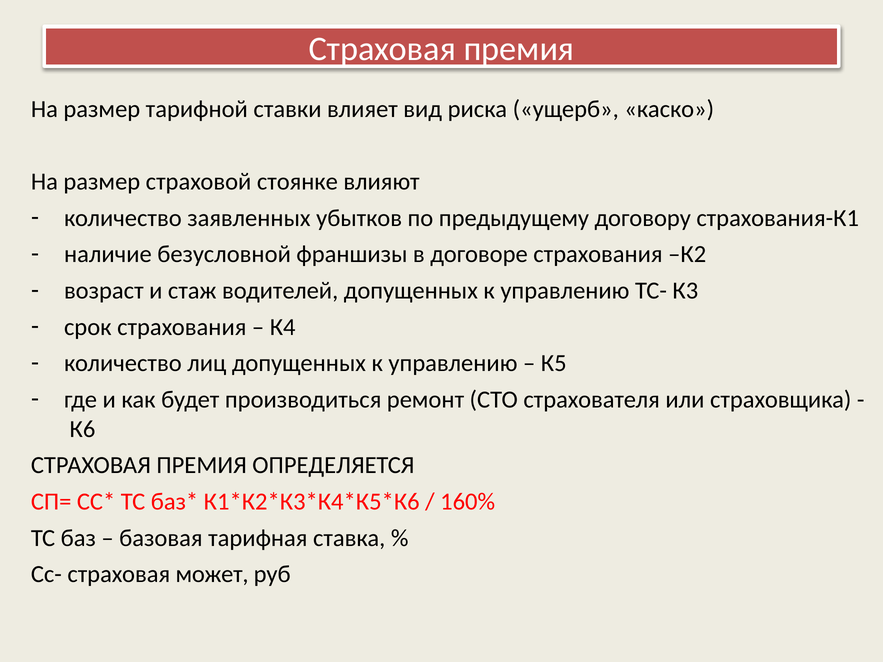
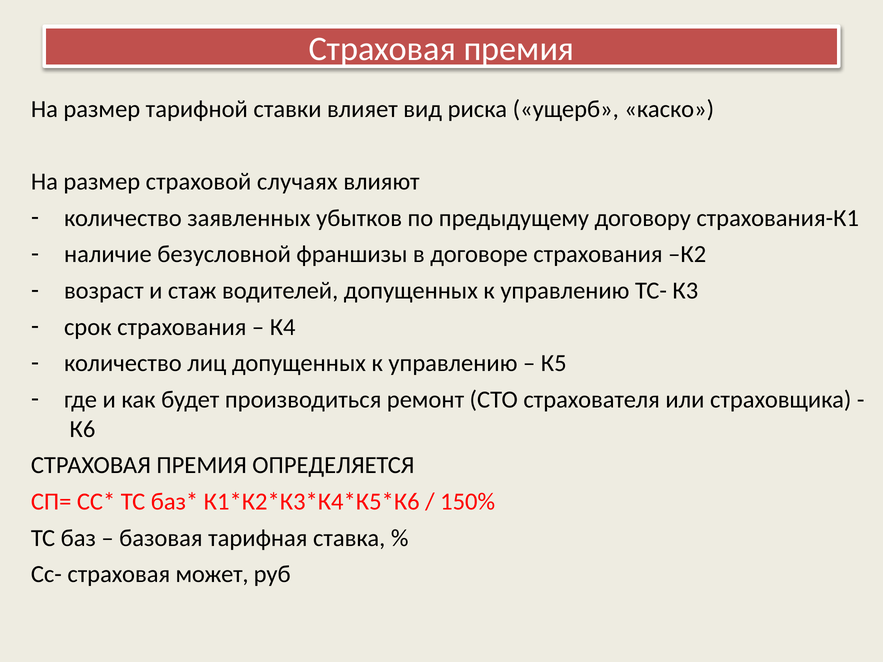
стоянке: стоянке -> случаях (297, 182)
160%: 160% -> 150% (468, 502)
